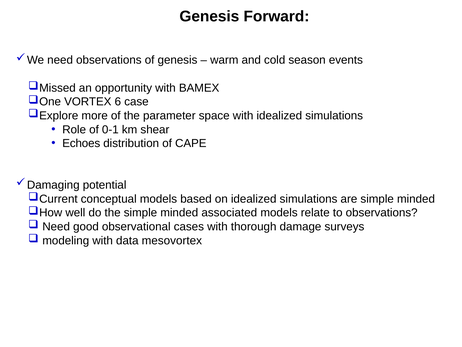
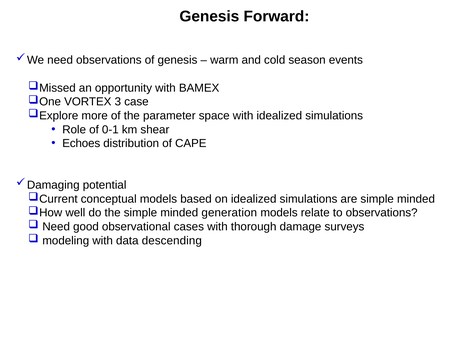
6: 6 -> 3 (118, 102)
associated: associated -> generation (229, 213)
mesovortex: mesovortex -> descending (172, 240)
